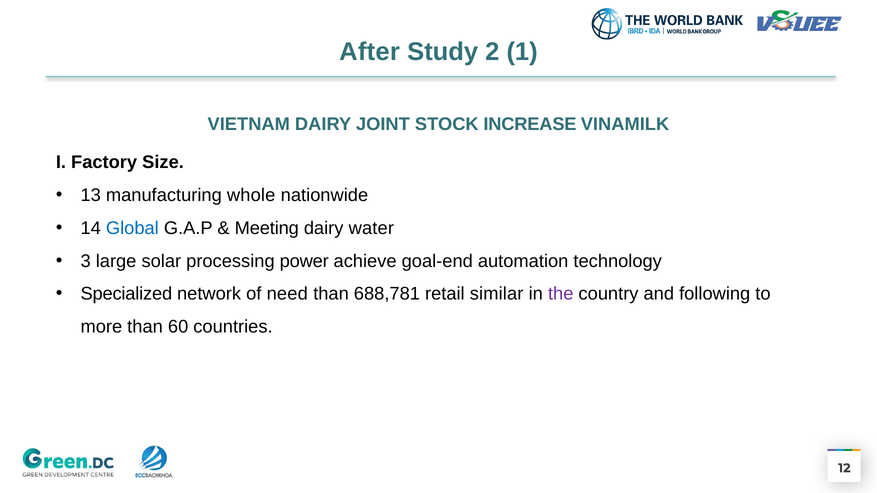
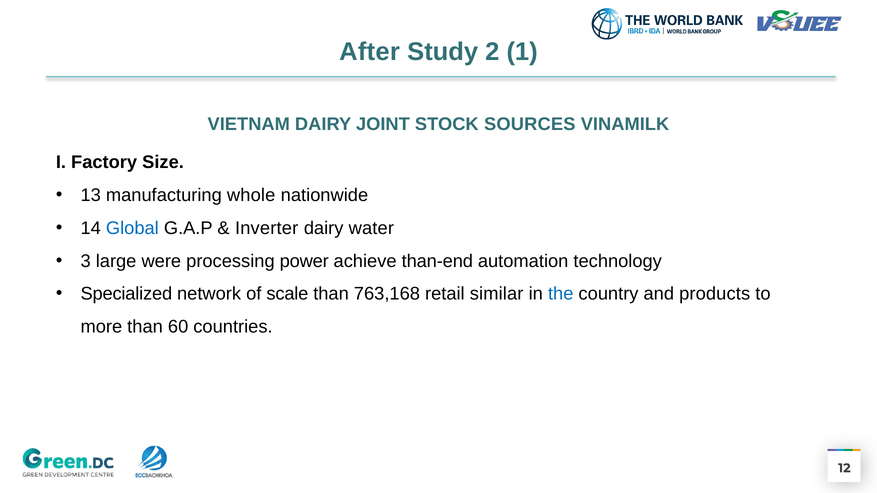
INCREASE: INCREASE -> SOURCES (530, 124)
Meeting: Meeting -> Inverter (267, 228)
solar: solar -> were (161, 261)
goal-end: goal-end -> than-end (437, 261)
need: need -> scale (287, 294)
688,781: 688,781 -> 763,168 (387, 294)
the colour: purple -> blue (561, 294)
following: following -> products (715, 294)
